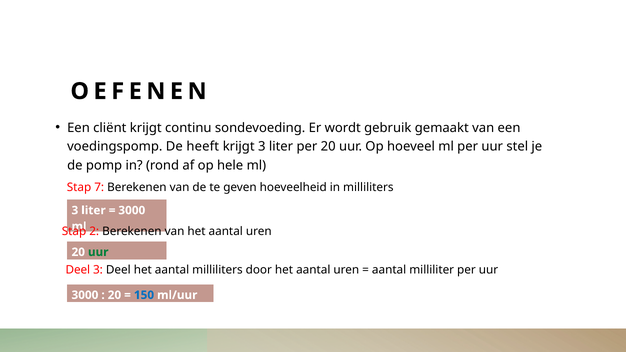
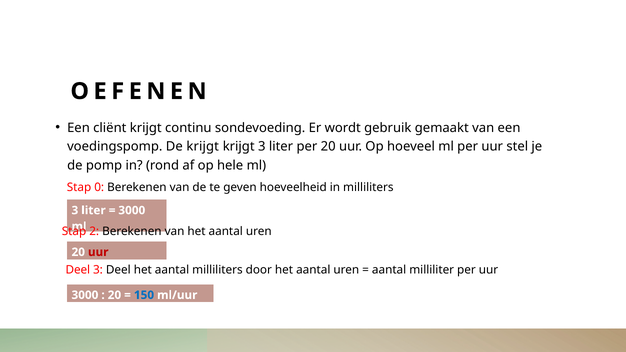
De heeft: heeft -> krijgt (203, 147)
7: 7 -> 0 (99, 187)
uur colour: green -> red (98, 252)
